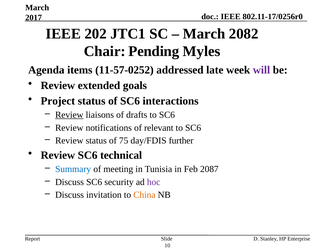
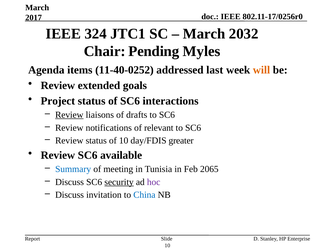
202: 202 -> 324 (96, 34)
2082: 2082 -> 2032 (244, 34)
11-57-0252: 11-57-0252 -> 11-40-0252 (124, 70)
late: late -> last (215, 70)
will colour: purple -> orange (261, 70)
of 75: 75 -> 10 (124, 141)
further: further -> greater (181, 141)
technical: technical -> available (121, 155)
2087: 2087 -> 2065 (209, 169)
security underline: none -> present (119, 182)
China colour: orange -> blue (144, 195)
